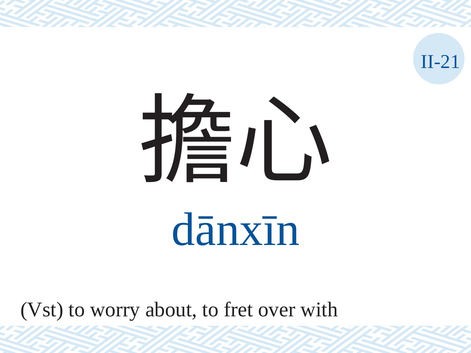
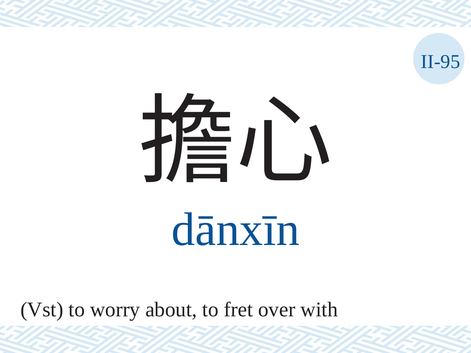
II-21: II-21 -> II-95 (441, 62)
